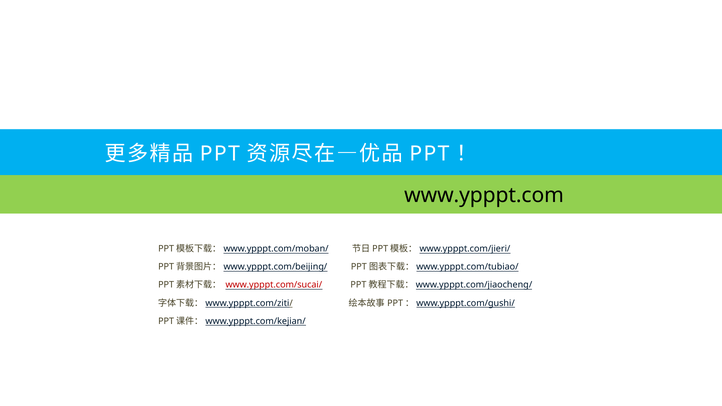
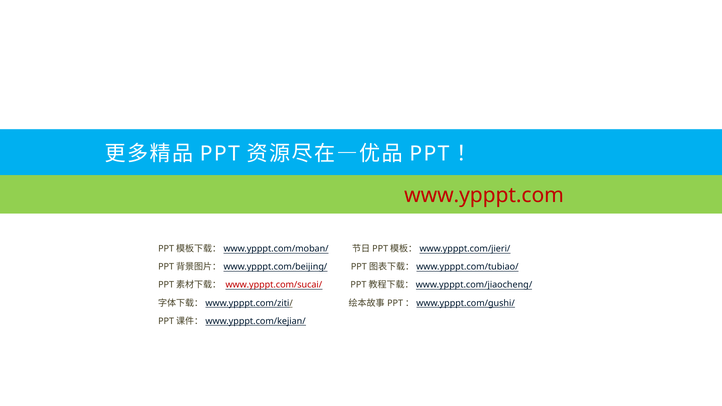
www.ypppt.com colour: black -> red (484, 196)
